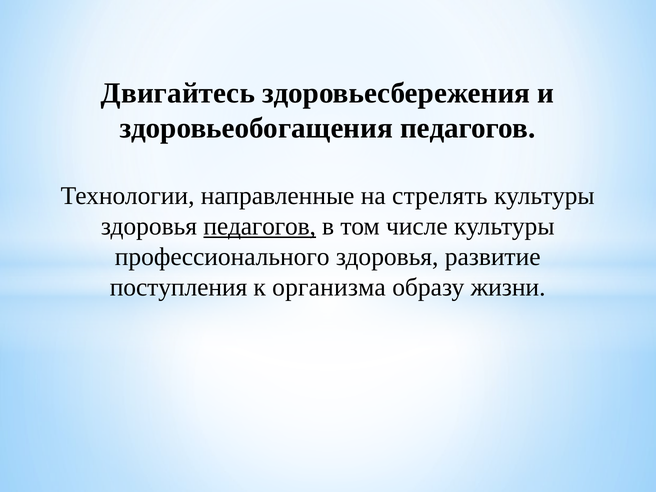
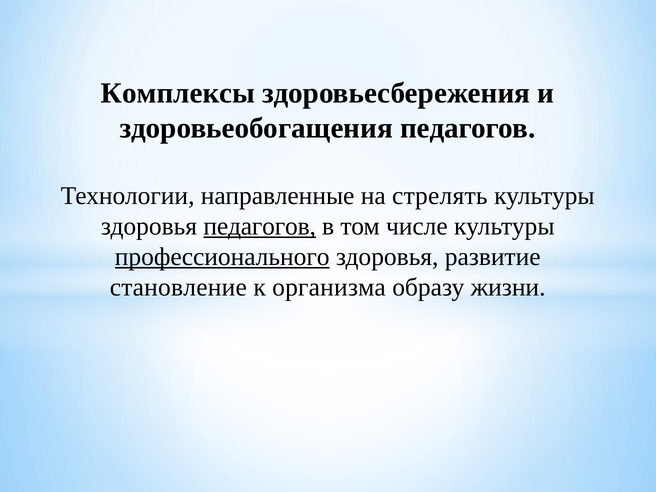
Двигайтесь: Двигайтесь -> Комплексы (178, 93)
профессионального underline: none -> present (222, 257)
поступления: поступления -> становление (178, 288)
